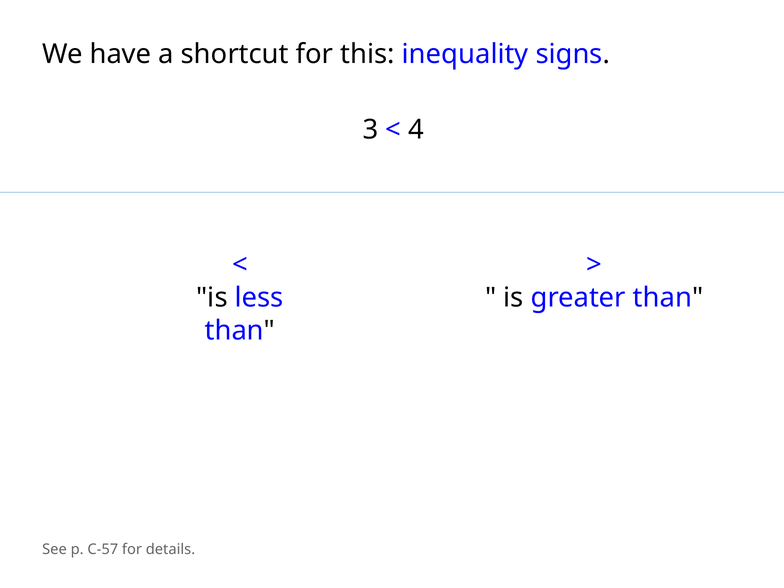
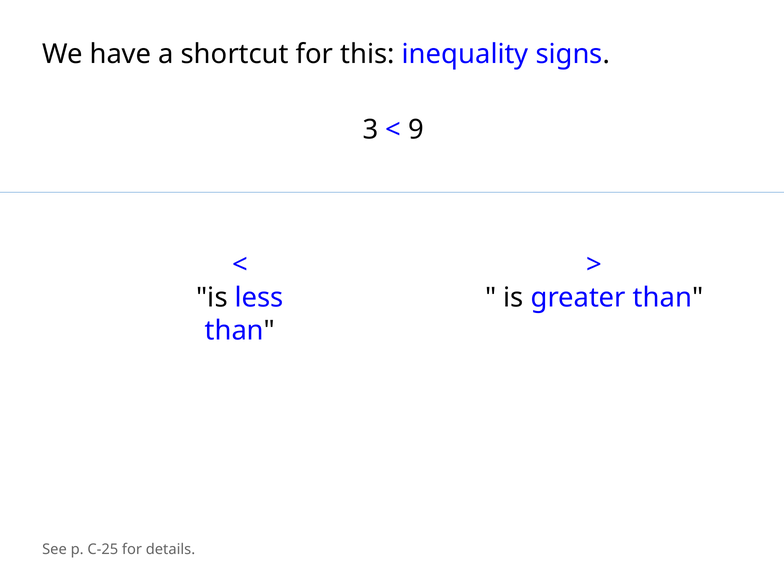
4: 4 -> 9 (416, 130)
C-57: C-57 -> C-25 (103, 549)
